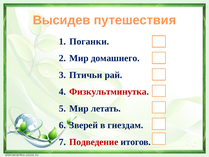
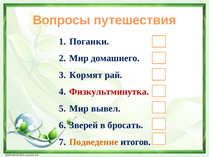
Высидев: Высидев -> Вопросы (61, 20)
Птичьи: Птичьи -> Кормят (86, 75)
летать: летать -> вывел (106, 108)
гнездам: гнездам -> бросать (125, 125)
Подведение colour: red -> orange (94, 142)
